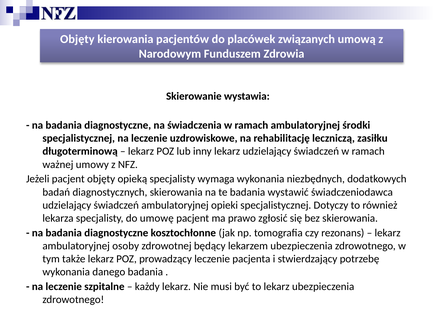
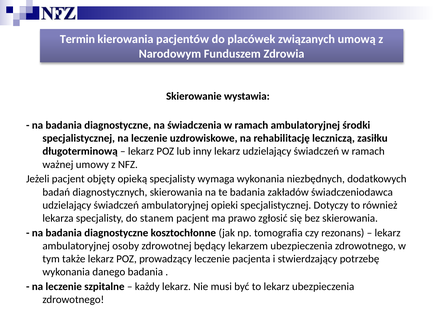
Objęty: Objęty -> Termin (77, 39)
wystawić: wystawić -> zakładów (288, 192)
umowę: umowę -> stanem (157, 218)
